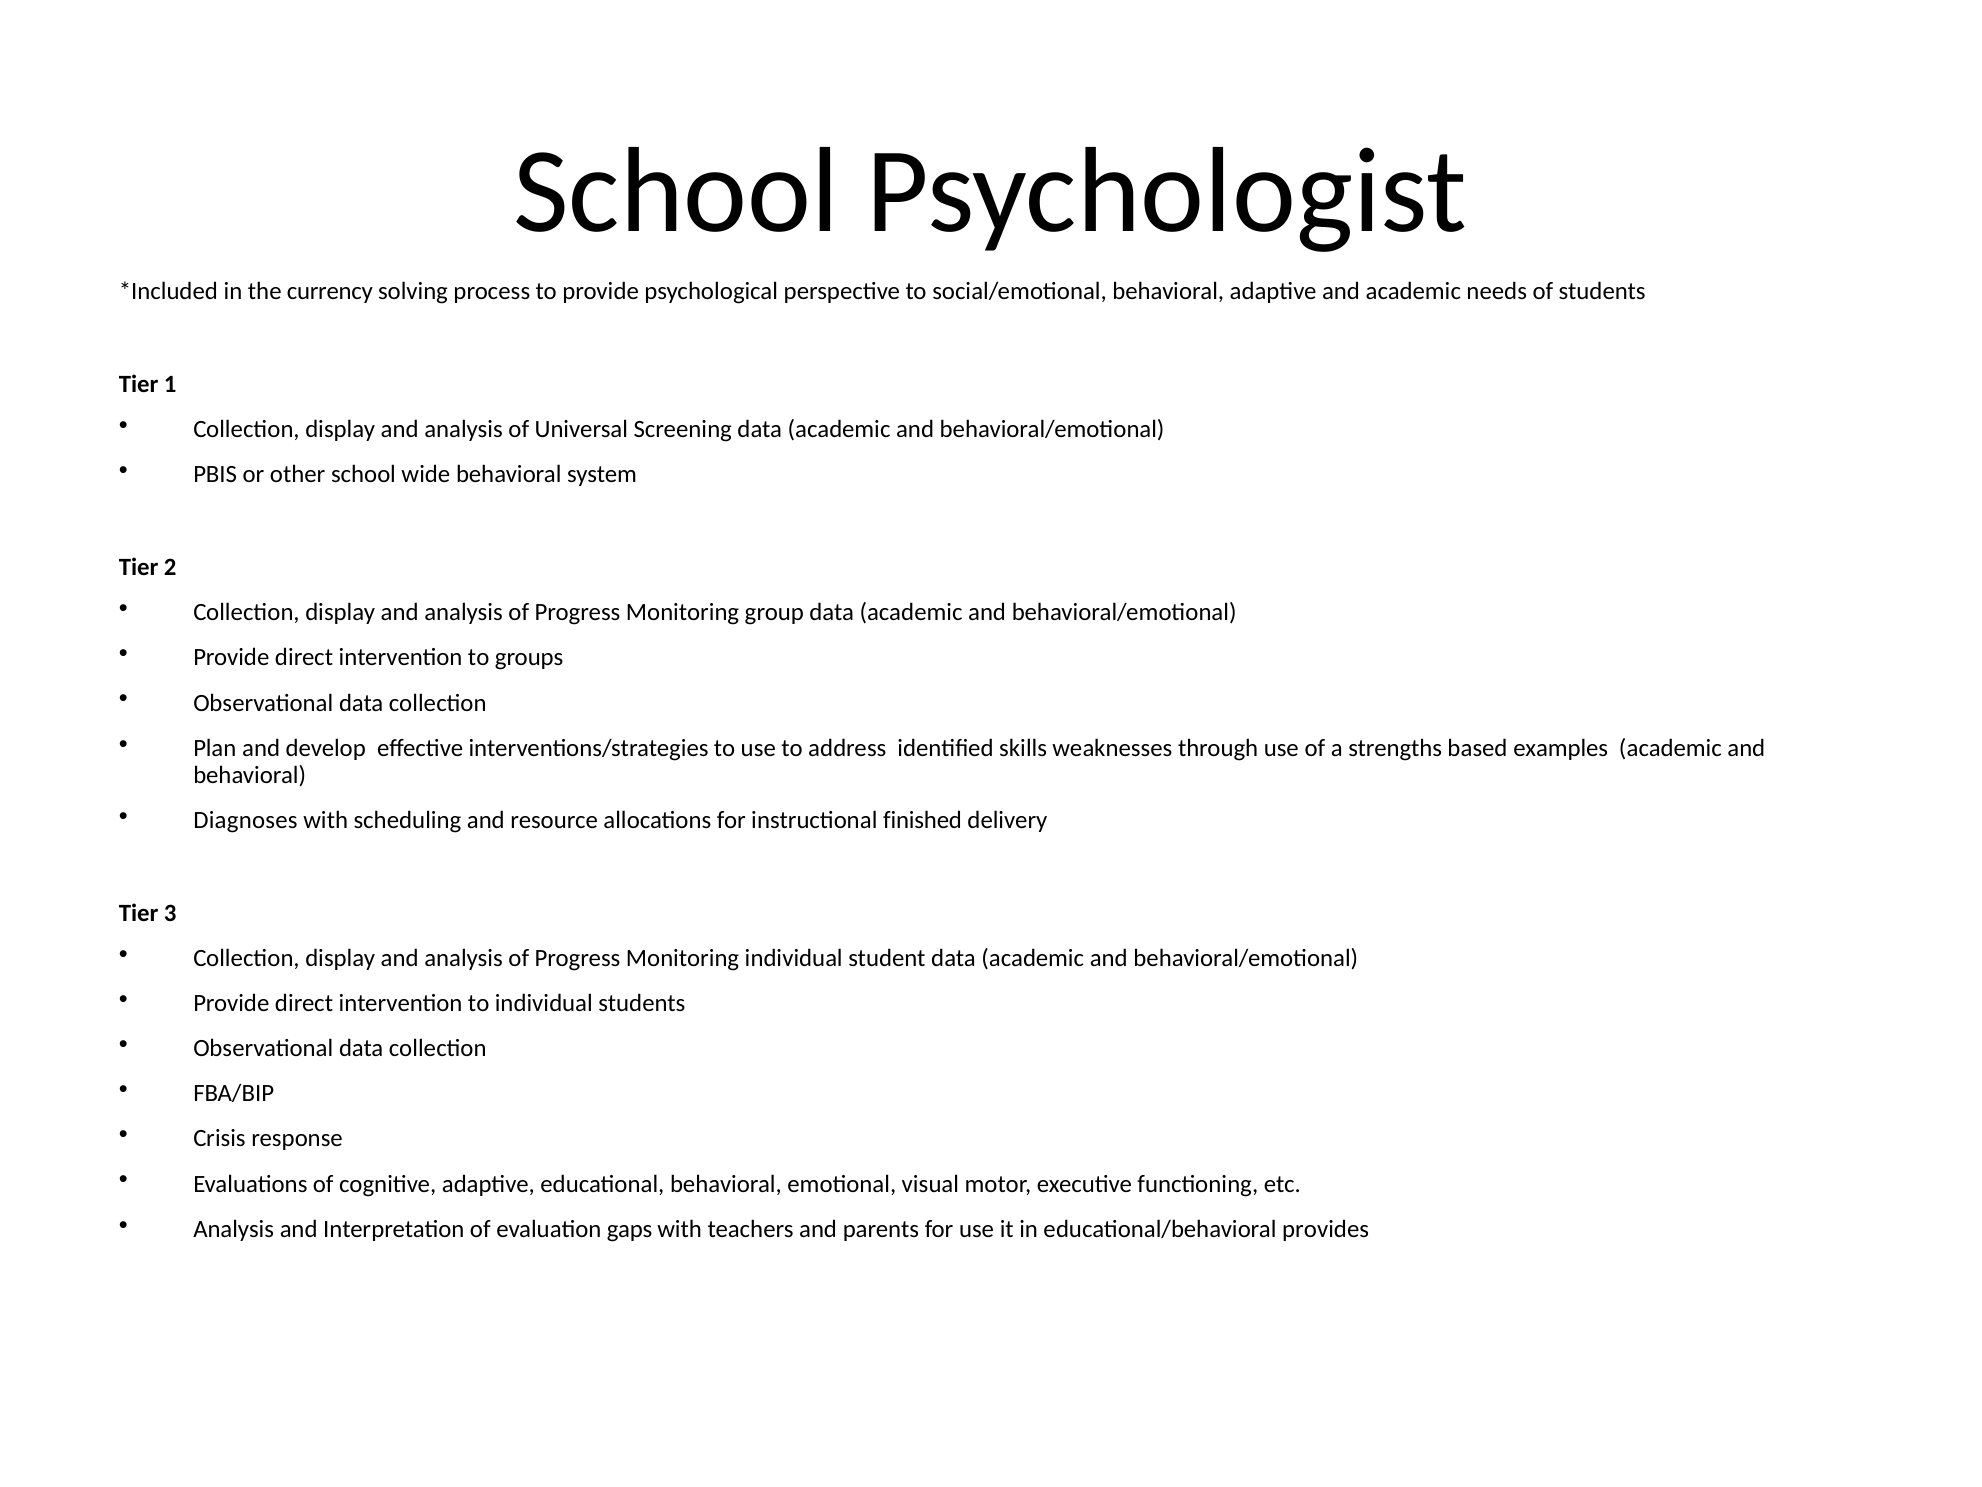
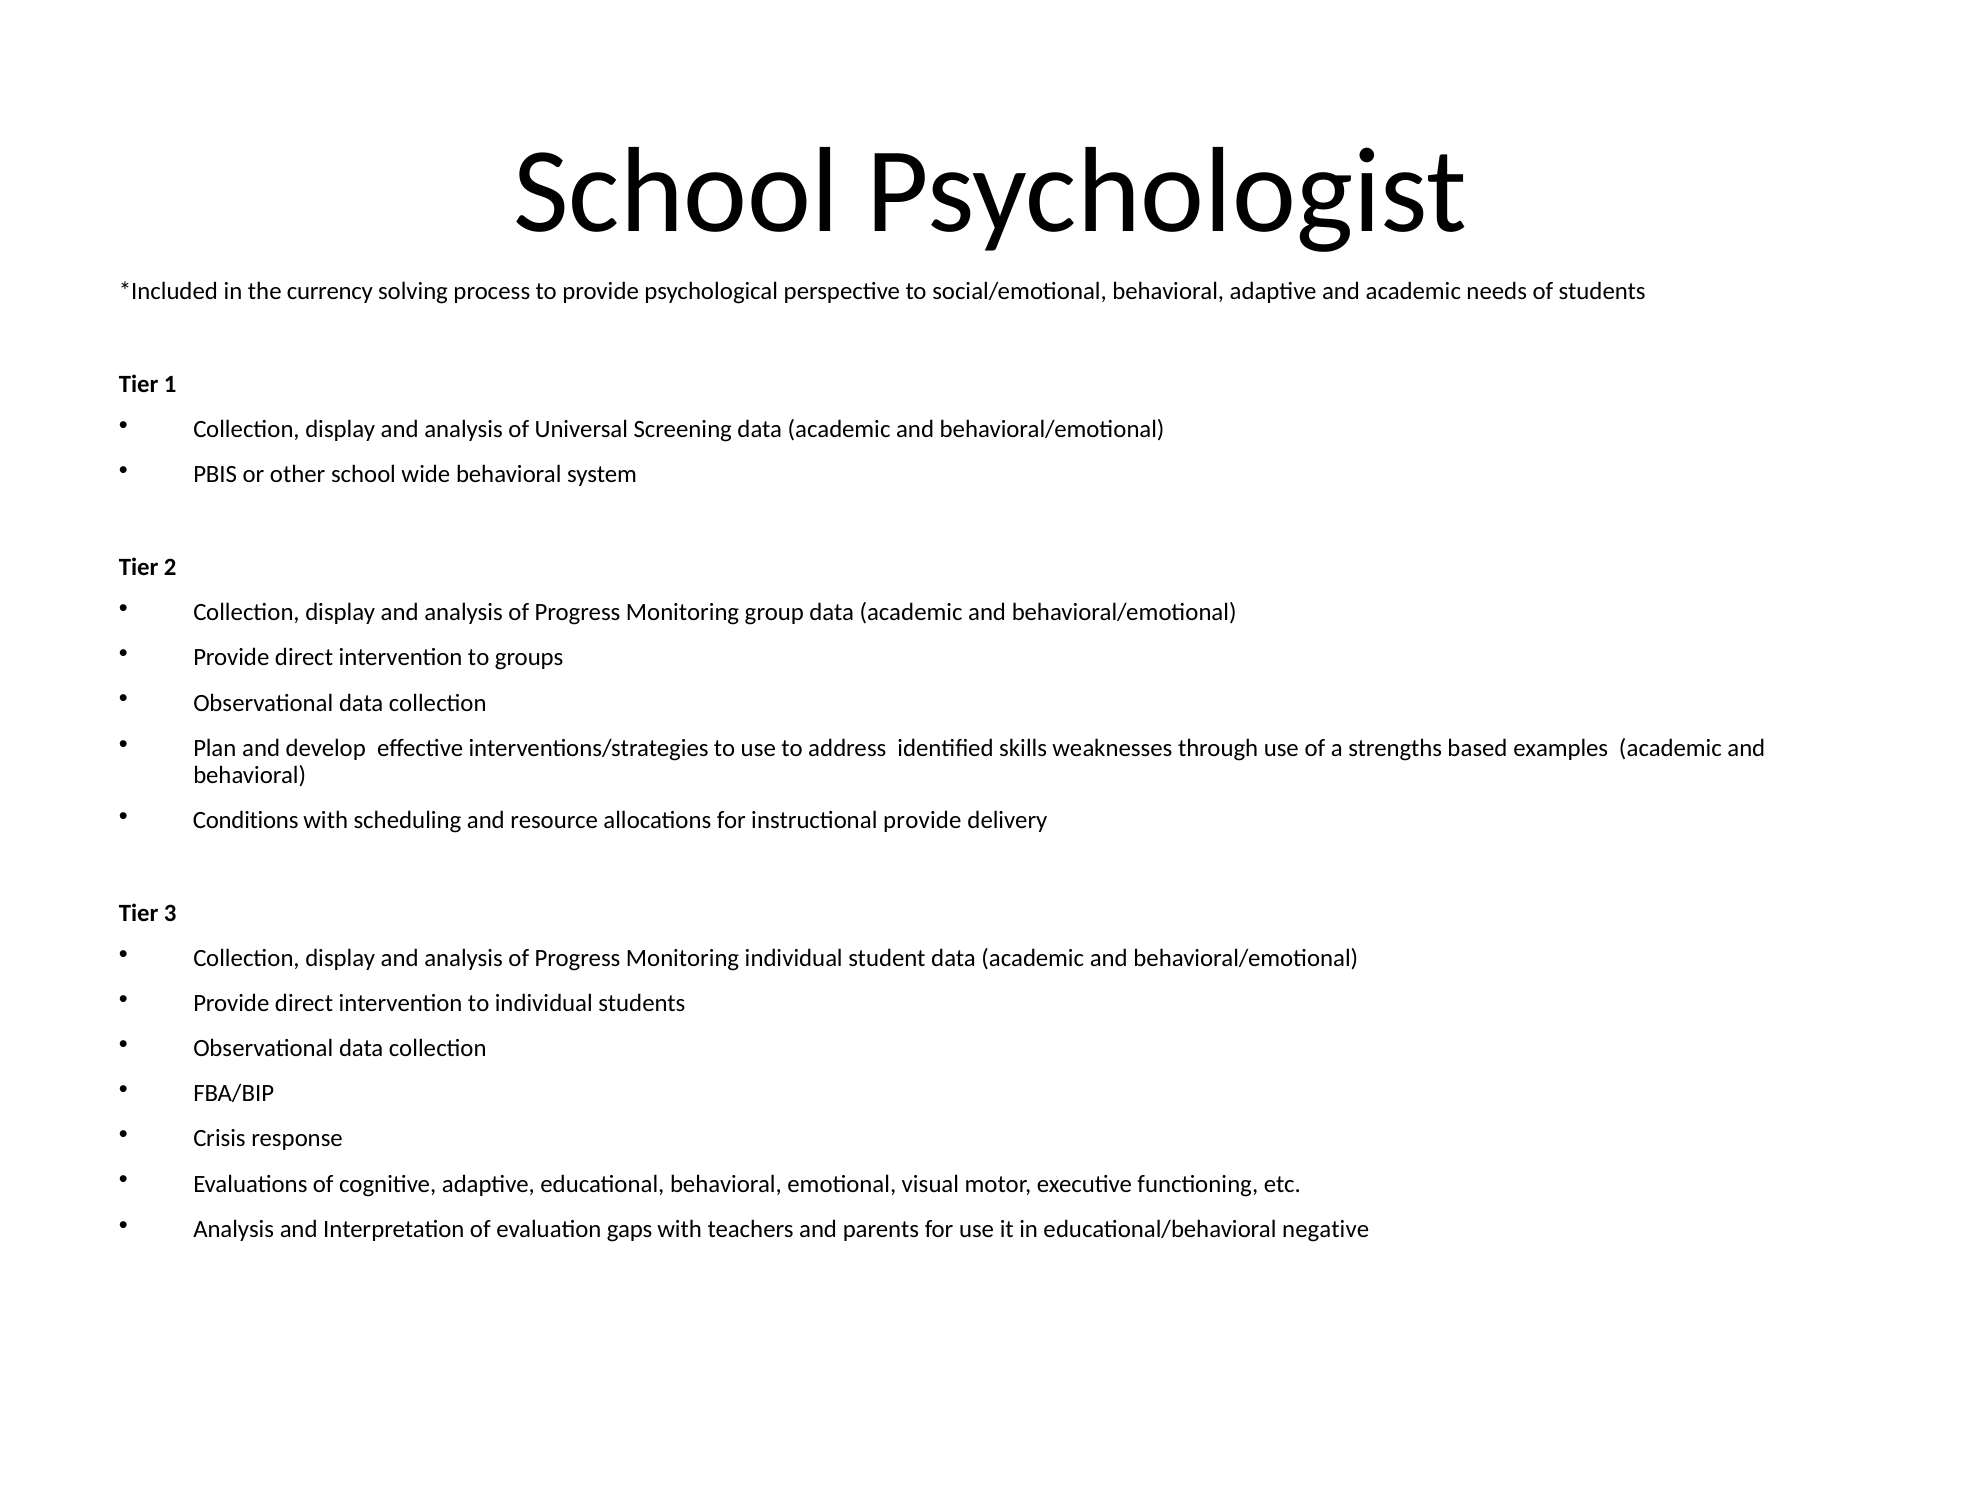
Diagnoses: Diagnoses -> Conditions (246, 820)
instructional finished: finished -> provide (922, 820)
provides: provides -> negative (1326, 1229)
